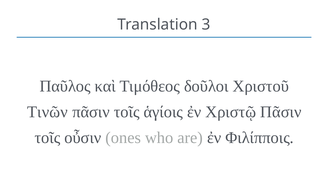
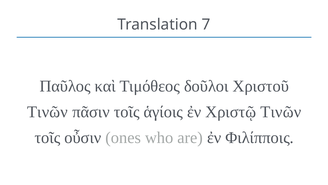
3: 3 -> 7 (206, 24)
Χριστῷ Πᾶσιν: Πᾶσιν -> Τινῶν (281, 112)
